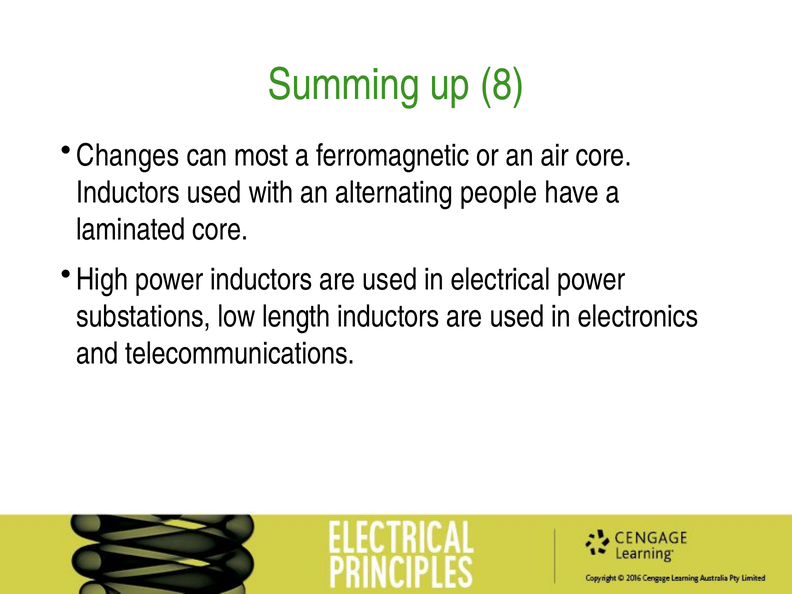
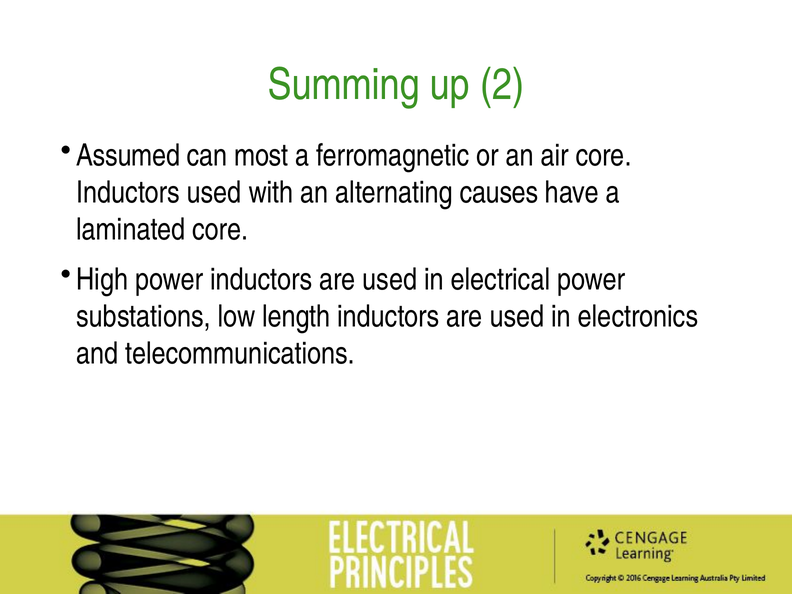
8: 8 -> 2 (502, 85)
Changes: Changes -> Assumed (128, 155)
people: people -> causes (499, 192)
